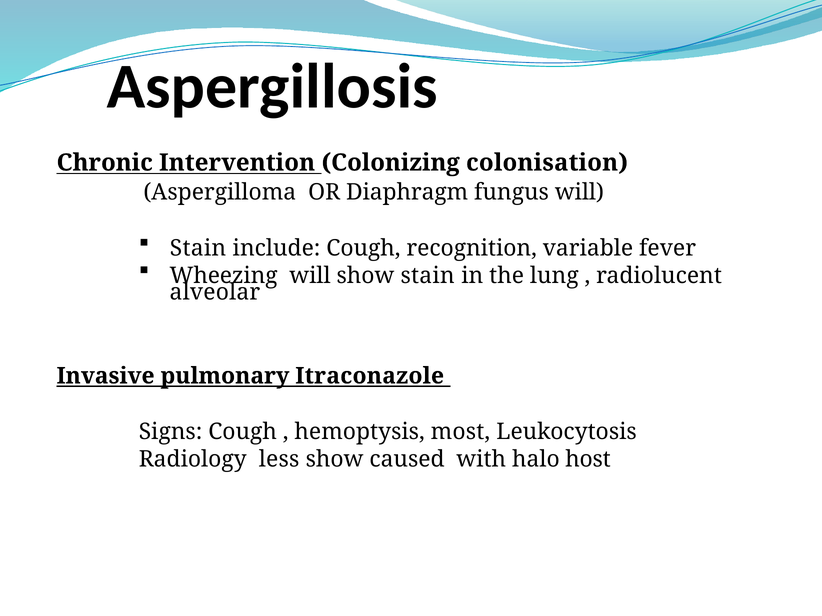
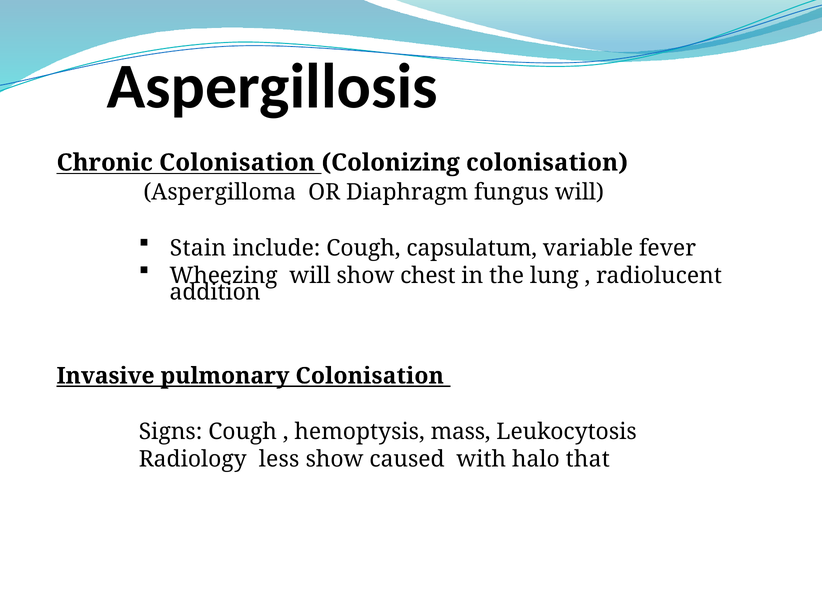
Chronic Intervention: Intervention -> Colonisation (237, 163)
recognition: recognition -> capsulatum (472, 248)
show stain: stain -> chest (428, 276)
alveolar: alveolar -> addition (215, 293)
pulmonary Itraconazole: Itraconazole -> Colonisation (370, 376)
most: most -> mass (461, 432)
host: host -> that (588, 460)
